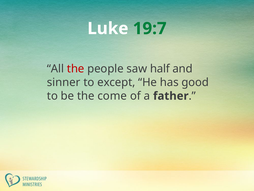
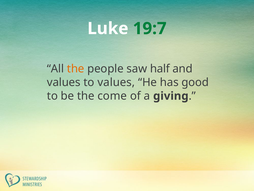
the colour: red -> orange (76, 69)
sinner: sinner -> values (64, 82)
to except: except -> values (116, 82)
father: father -> giving (171, 96)
